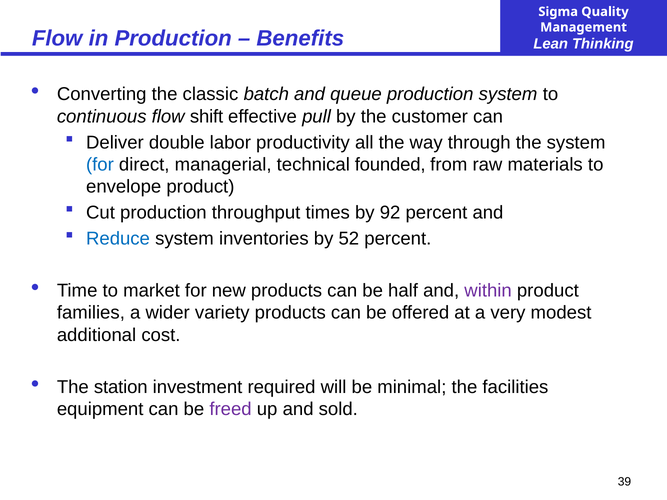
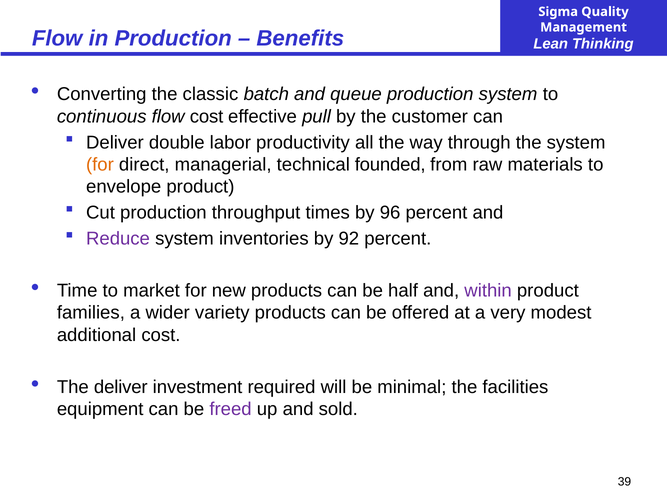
flow shift: shift -> cost (207, 117)
for colour: blue -> orange (100, 165)
92: 92 -> 96 (390, 213)
Reduce colour: blue -> purple (118, 239)
52: 52 -> 92 (349, 239)
The station: station -> deliver (121, 387)
